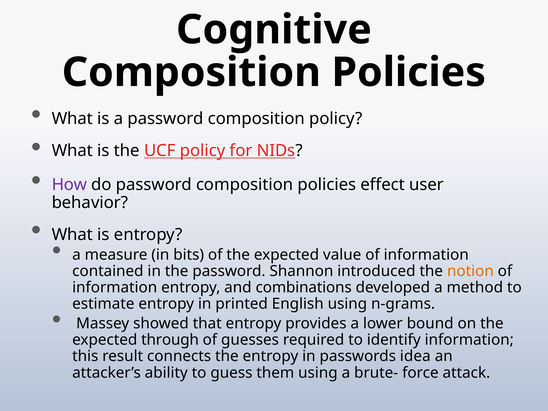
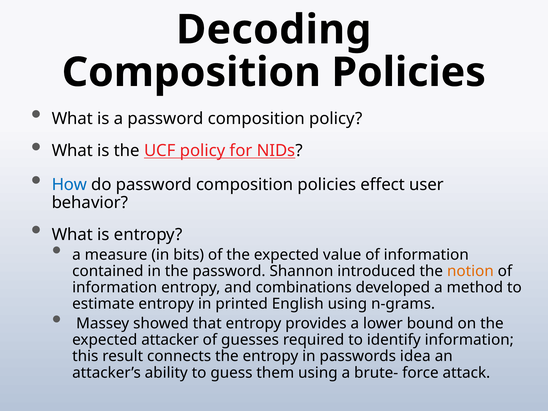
Cognitive: Cognitive -> Decoding (274, 30)
How colour: purple -> blue (69, 185)
through: through -> attacker (170, 340)
